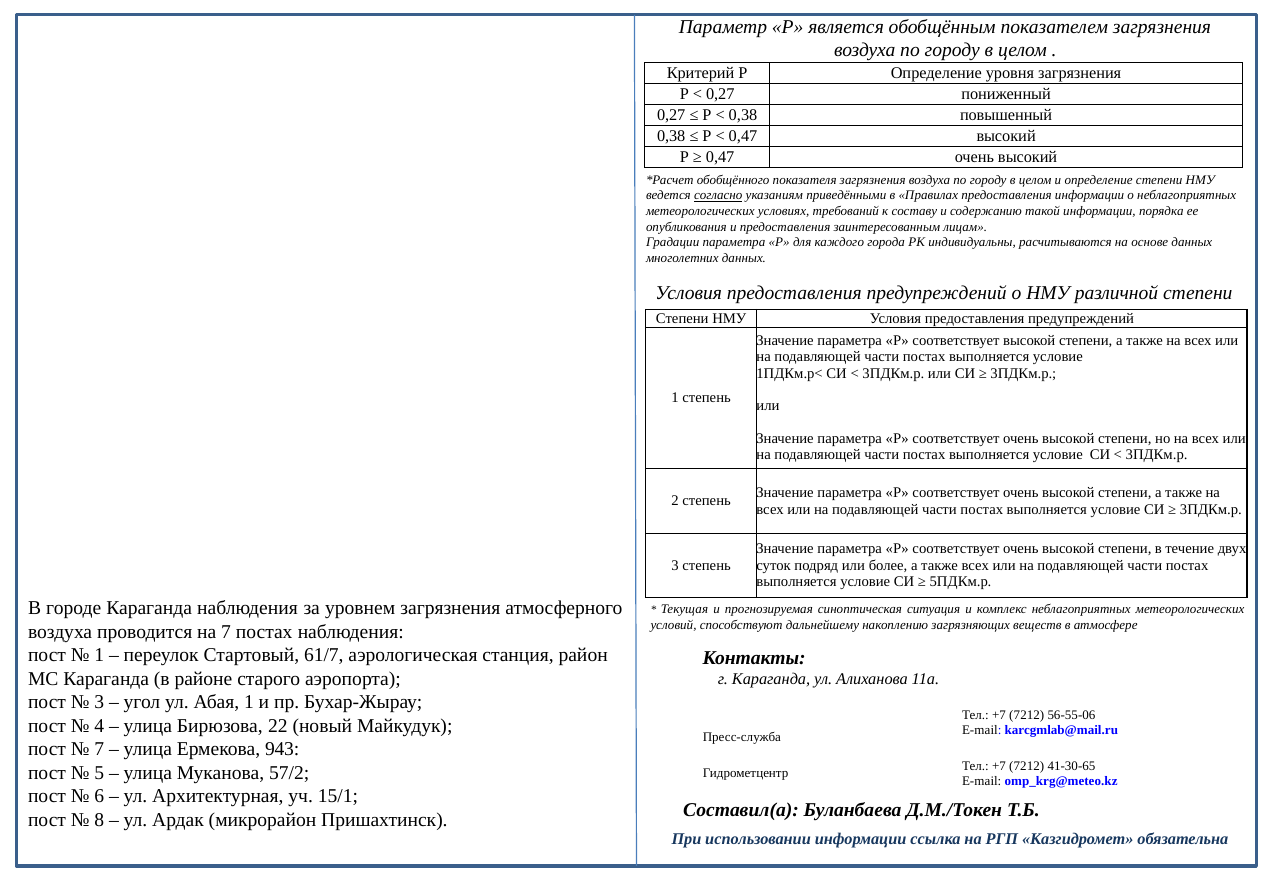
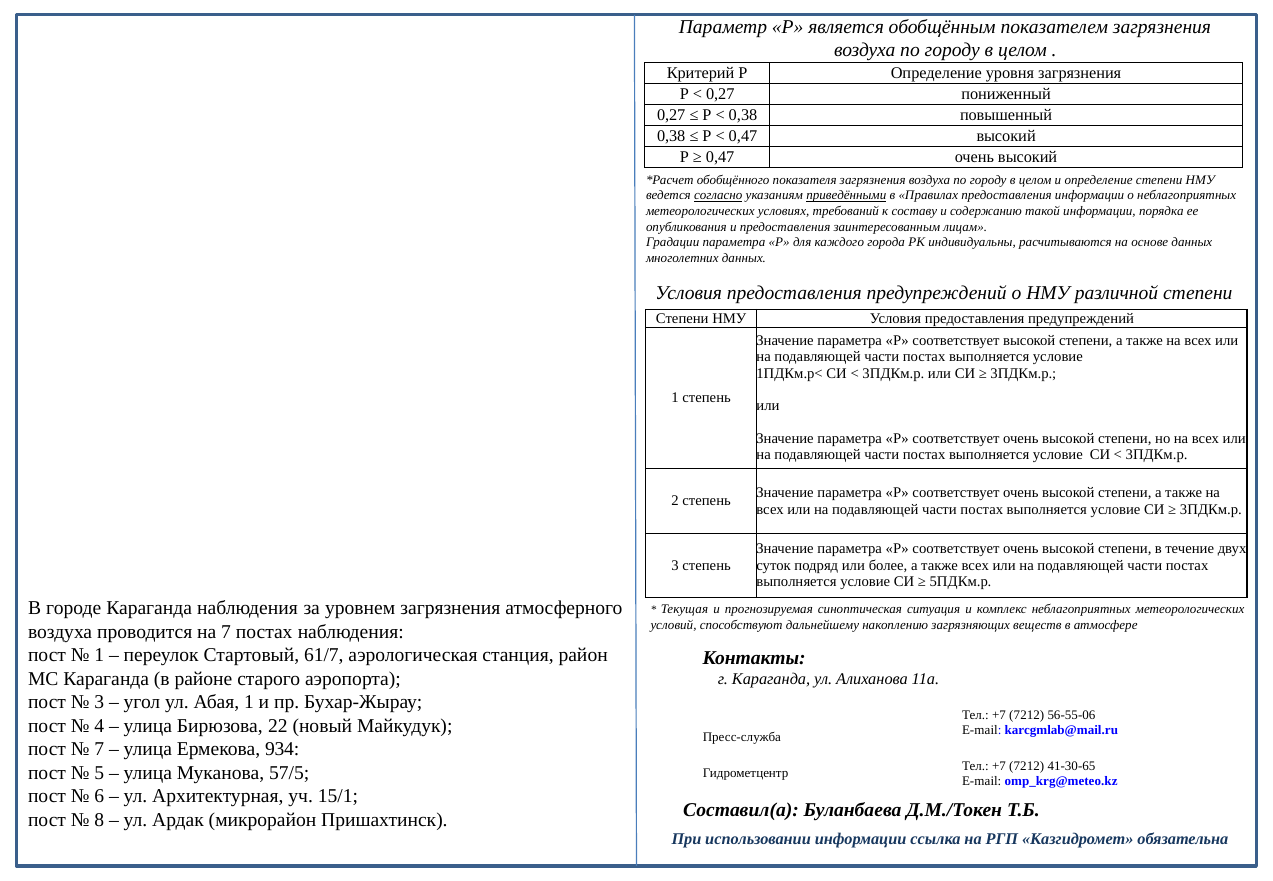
приведёнными underline: none -> present (846, 196)
943: 943 -> 934 (282, 749)
57/2: 57/2 -> 57/5 (289, 773)
